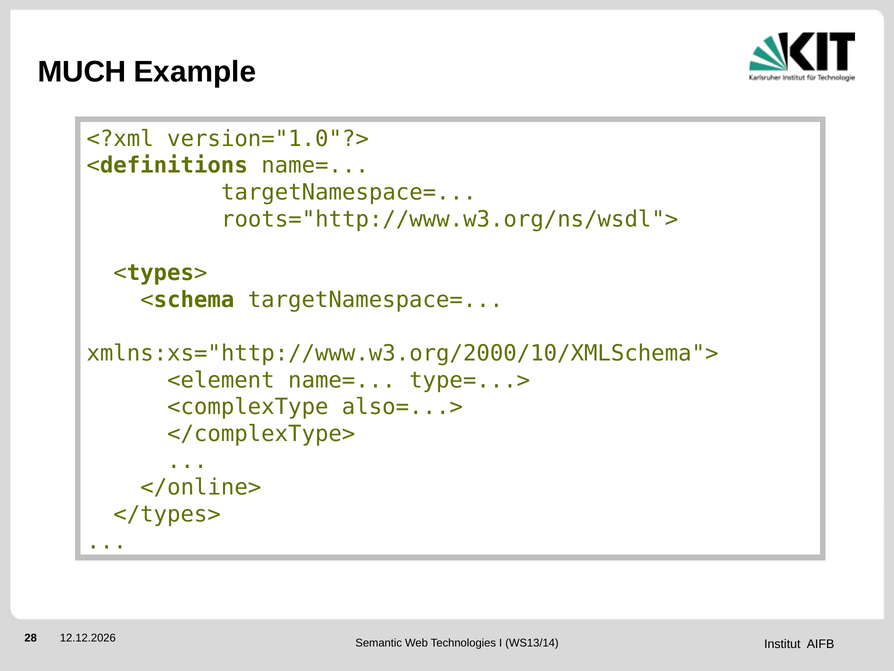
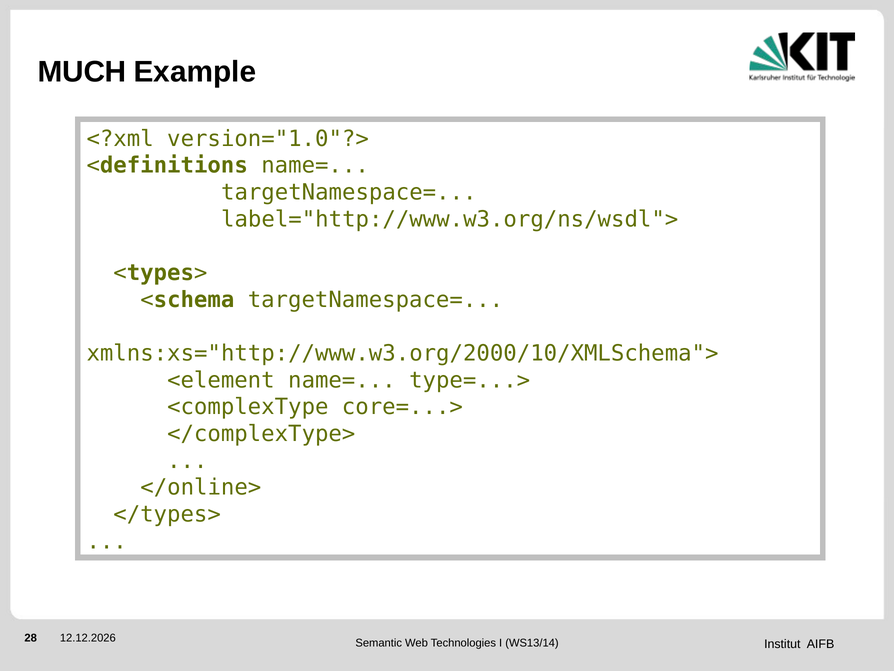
roots="http://www.w3.org/ns/wsdl">: roots="http://www.w3.org/ns/wsdl"> -> label="http://www.w3.org/ns/wsdl"> (450, 219)
also=...>: also=...> -> core=...> (402, 407)
